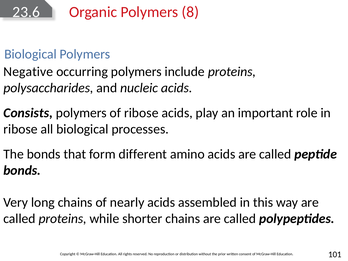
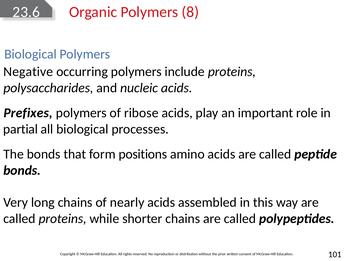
Consists: Consists -> Prefixes (28, 113)
ribose: ribose -> partial (21, 129)
different: different -> positions (143, 154)
